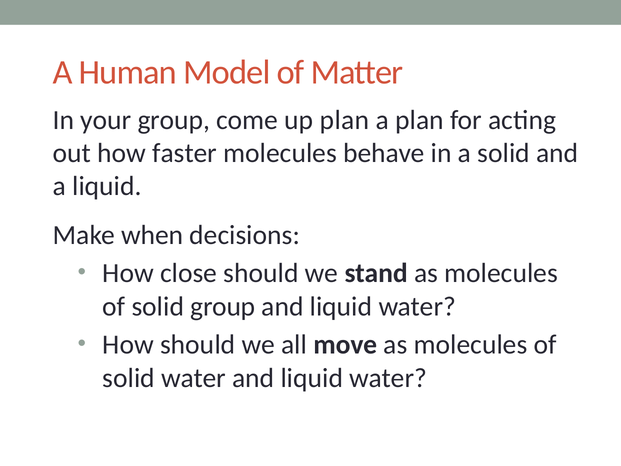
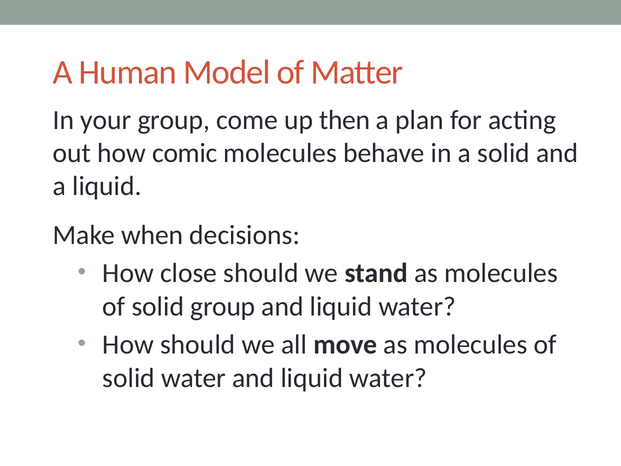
up plan: plan -> then (345, 120)
faster: faster -> comic (185, 153)
